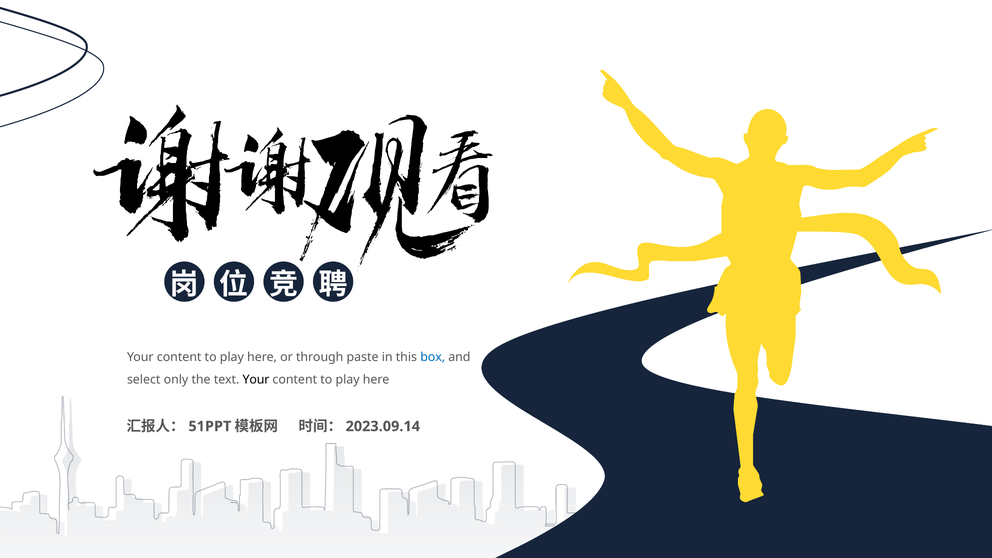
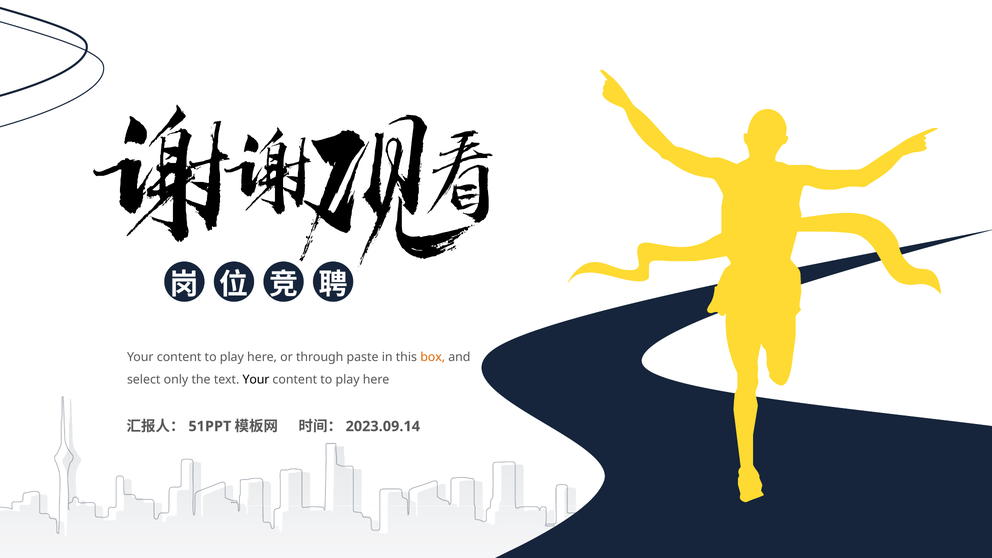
box colour: blue -> orange (433, 357)
